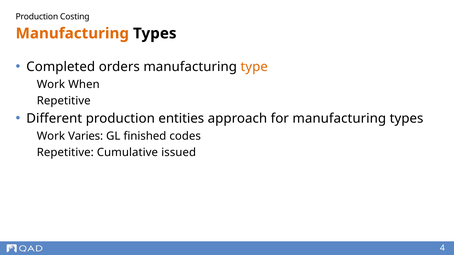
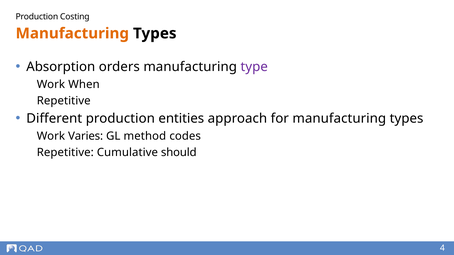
Completed: Completed -> Absorption (61, 67)
type colour: orange -> purple (254, 67)
finished: finished -> method (145, 136)
issued: issued -> should (179, 153)
